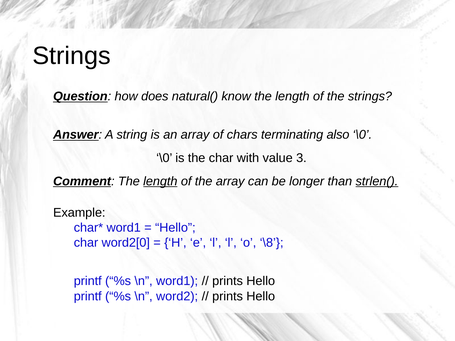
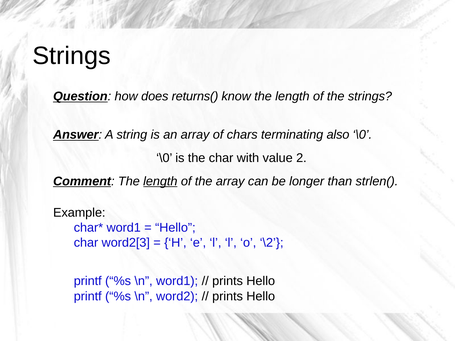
natural(: natural( -> returns( (195, 96)
3: 3 -> 2 (301, 158)
strlen( underline: present -> none (377, 181)
word2[0: word2[0 -> word2[3 (126, 243)
\8: \8 -> \2 (272, 243)
